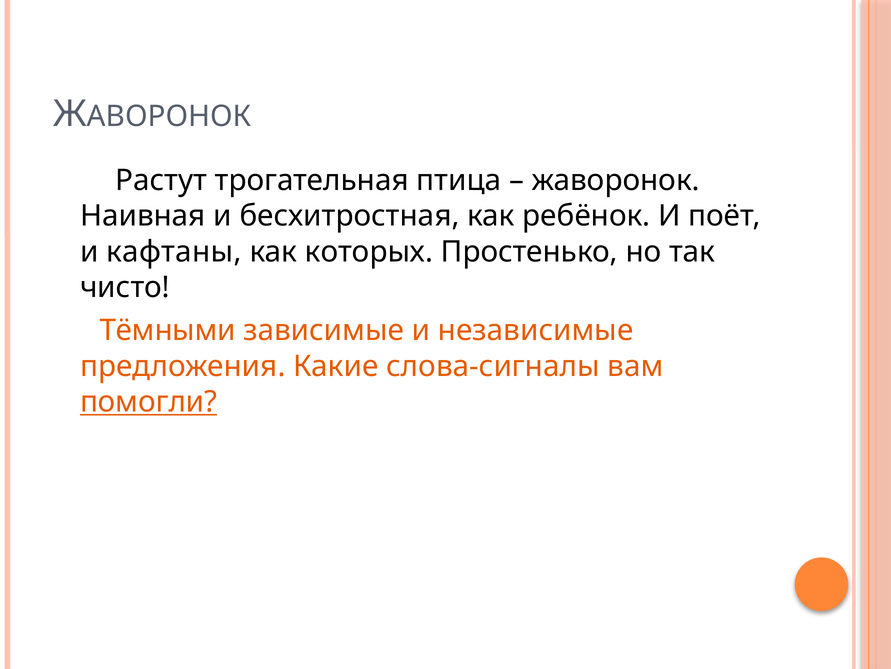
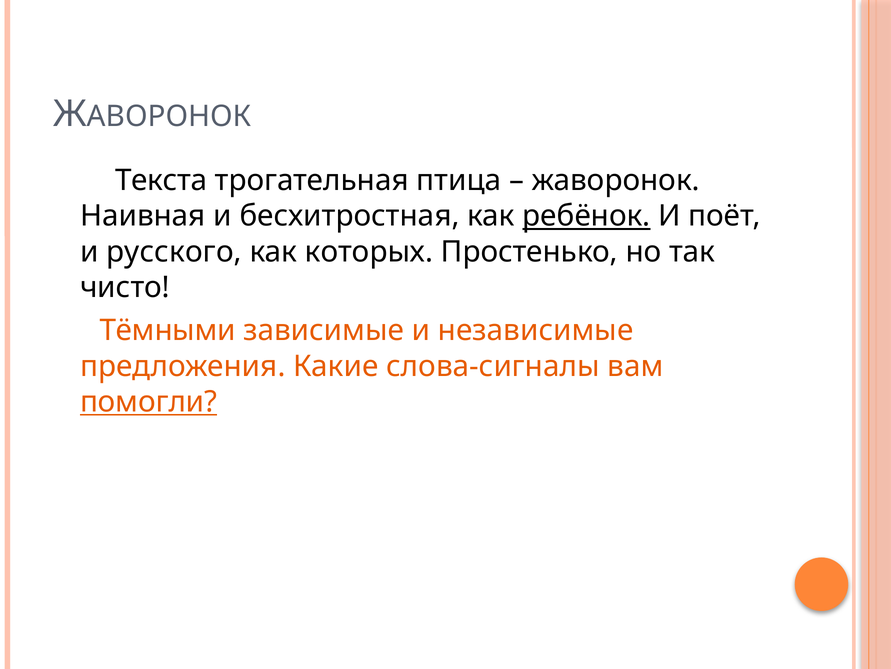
Растут: Растут -> Текста (161, 180)
ребёнок underline: none -> present (586, 216)
кафтаны: кафтаны -> русского (174, 251)
